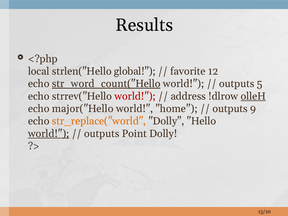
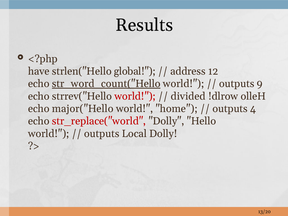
local: local -> have (39, 71)
favorite: favorite -> address (188, 71)
5: 5 -> 9 (260, 84)
address: address -> divided (188, 96)
olleH underline: present -> none (253, 96)
9: 9 -> 4 (253, 109)
str_replace("world colour: orange -> red (99, 121)
world underline: present -> none (49, 134)
Point: Point -> Local (134, 134)
